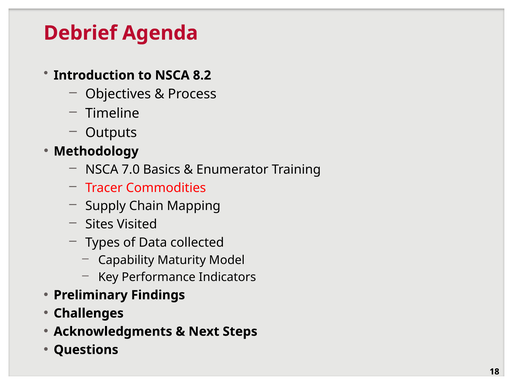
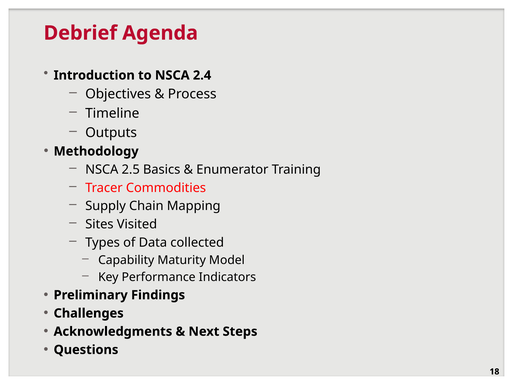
8.2: 8.2 -> 2.4 (202, 75)
7.0: 7.0 -> 2.5 (131, 169)
